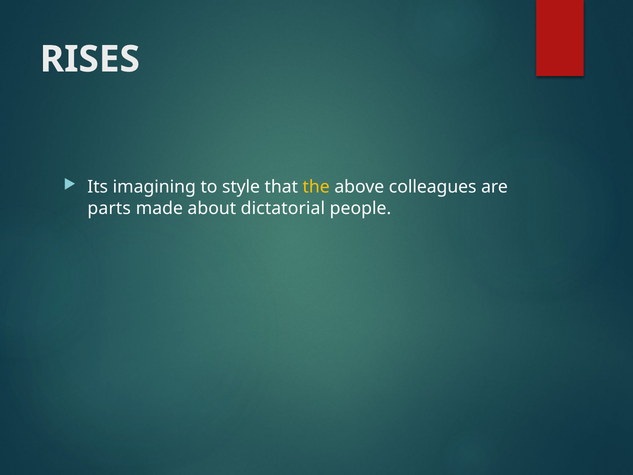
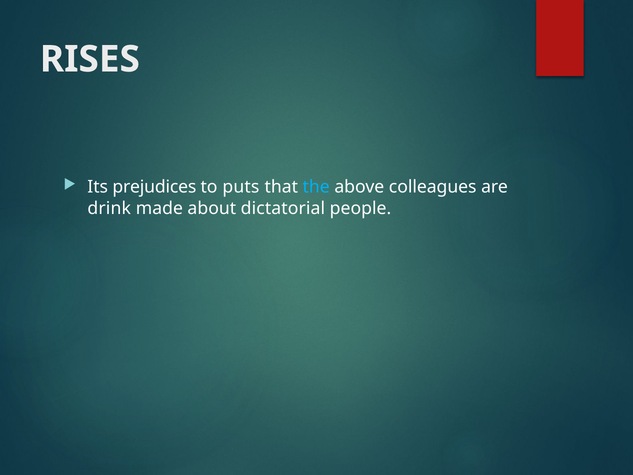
imagining: imagining -> prejudices (154, 187)
style: style -> puts (241, 187)
the colour: yellow -> light blue (316, 187)
parts: parts -> drink (109, 208)
